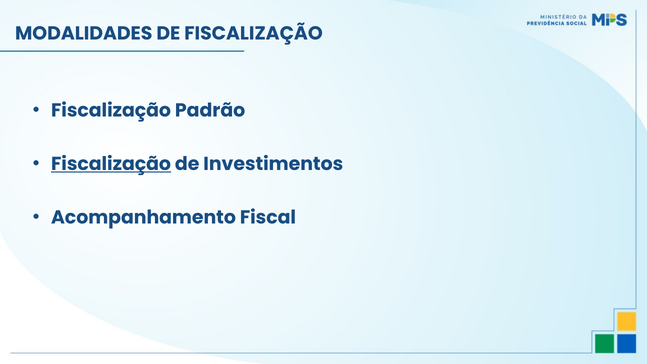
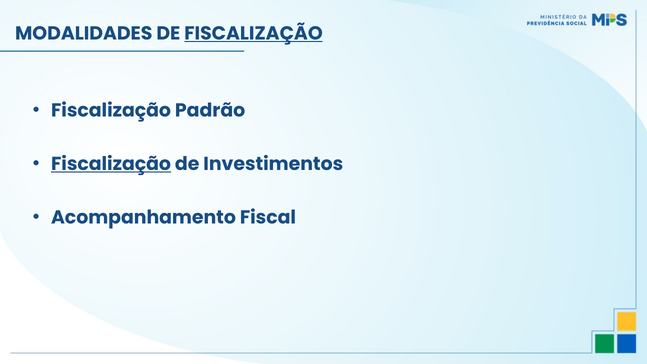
FISCALIZAÇÃO underline: none -> present (254, 33)
